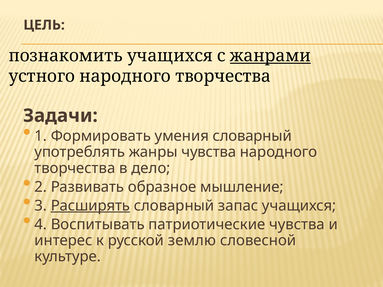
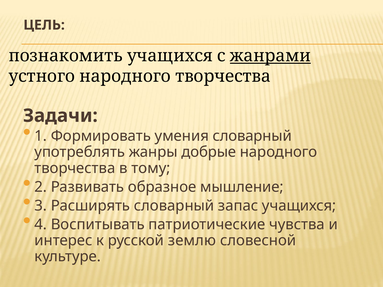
жанры чувства: чувства -> добрые (209, 152)
дело: дело -> тому (151, 168)
Расширять underline: present -> none (90, 206)
